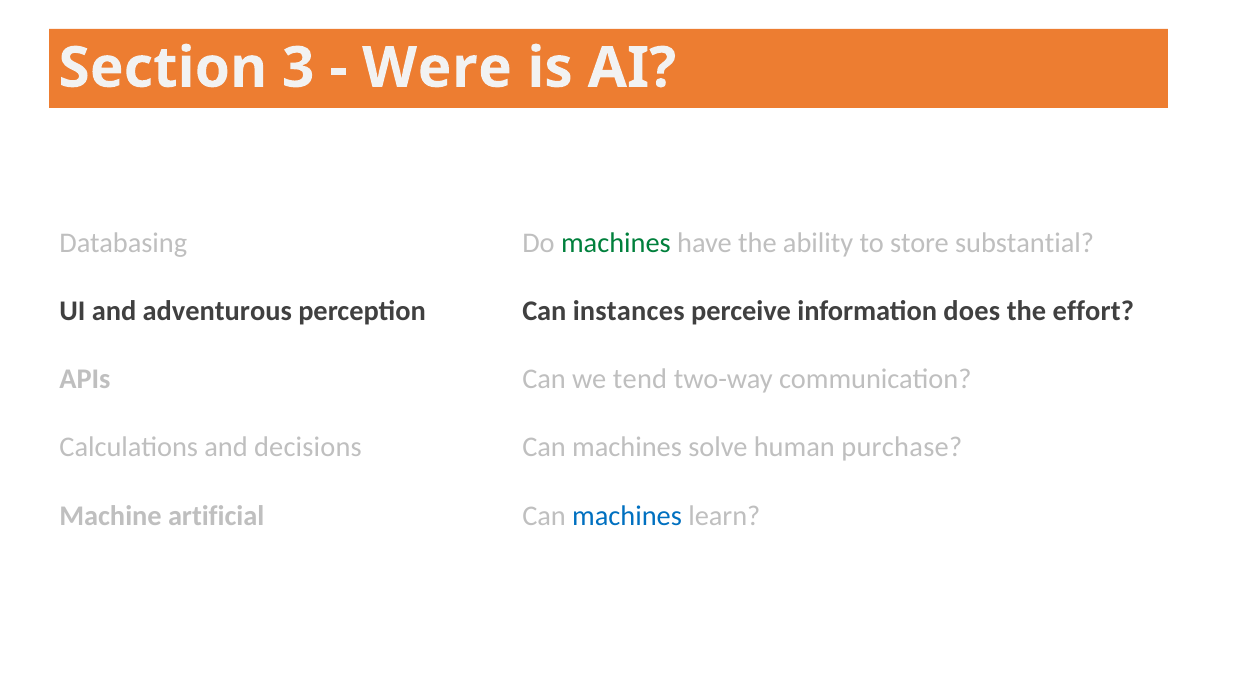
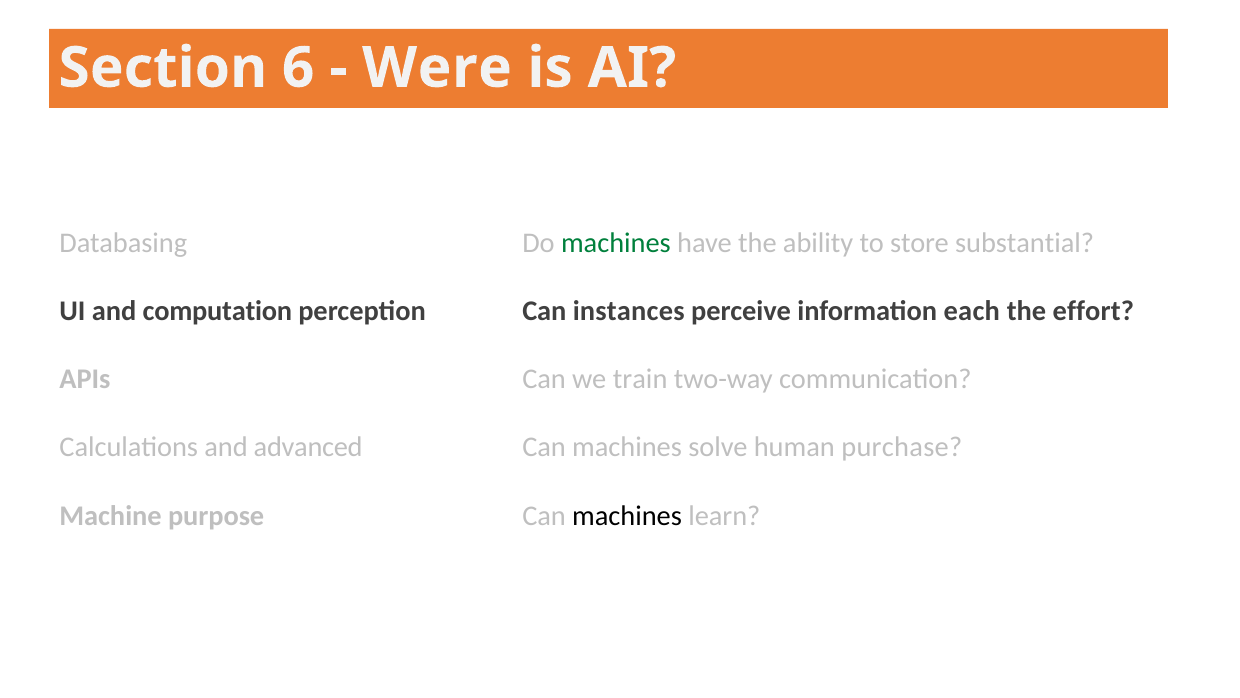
3: 3 -> 6 (298, 68)
adventurous: adventurous -> computation (217, 311)
does: does -> each (972, 311)
tend: tend -> train (640, 379)
decisions: decisions -> advanced (308, 447)
artificial: artificial -> purpose (216, 515)
machines colour: blue -> black (627, 515)
